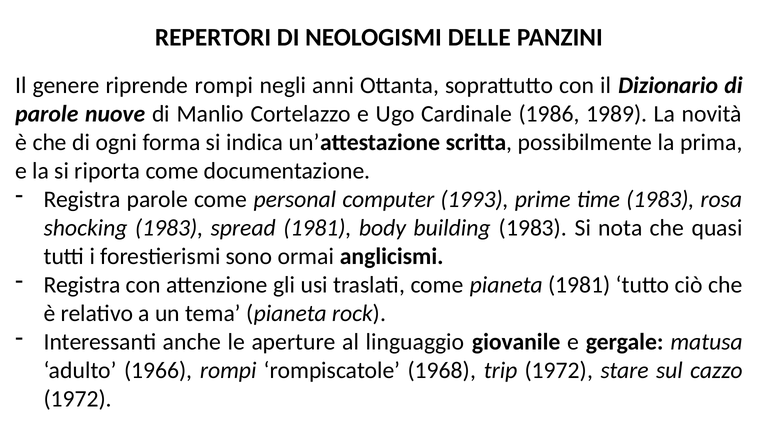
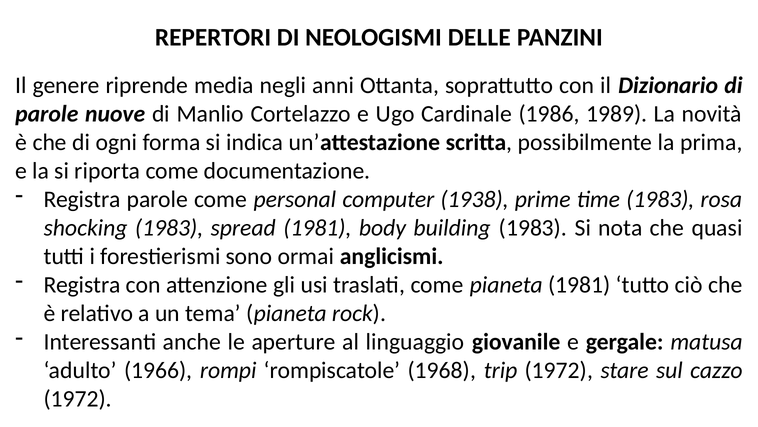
riprende rompi: rompi -> media (224, 85)
1993: 1993 -> 1938 (475, 199)
